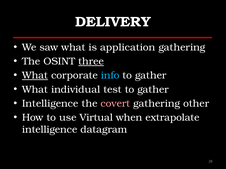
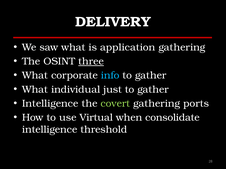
What underline: present -> none (35, 76)
test: test -> just (113, 90)
covert colour: pink -> light green (115, 104)
other: other -> ports (196, 104)
extrapolate: extrapolate -> consolidate (172, 118)
datagram: datagram -> threshold (104, 130)
